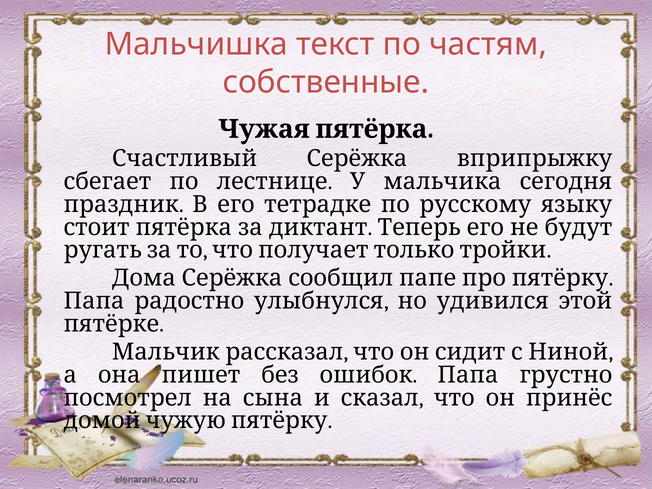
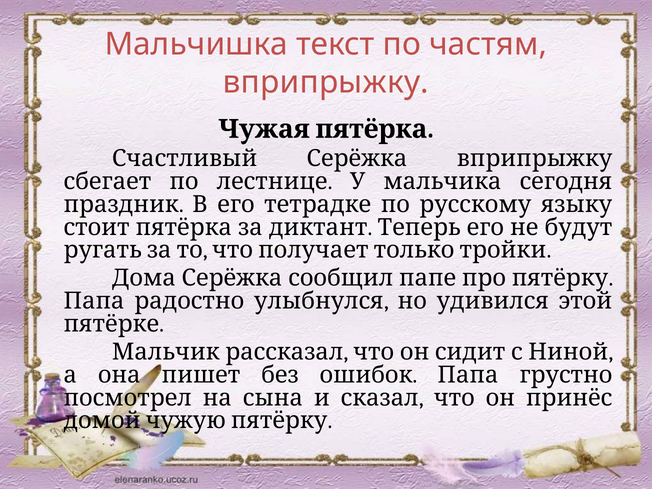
собственные: собственные -> вприпрыжку (326, 82)
